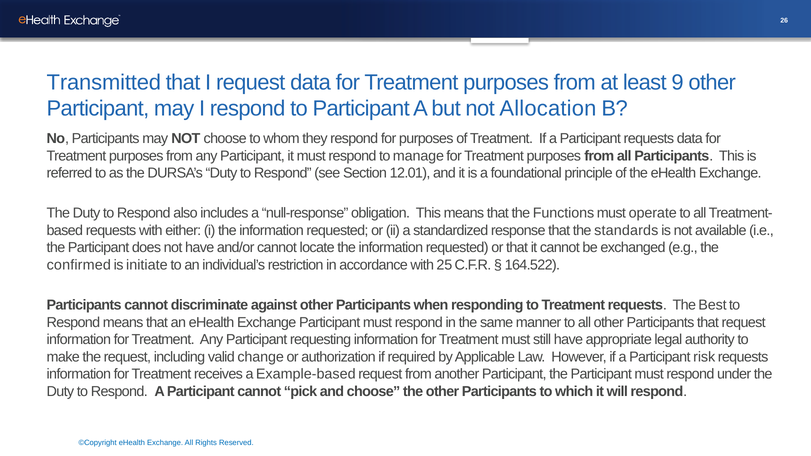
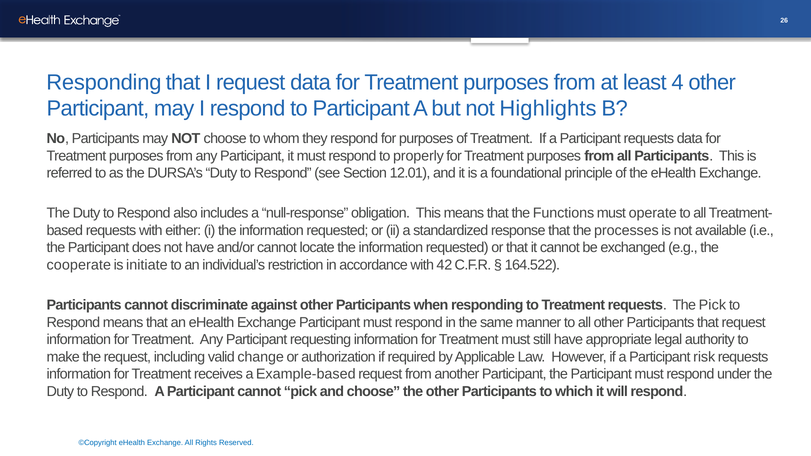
Transmitted: Transmitted -> Responding (104, 82)
9: 9 -> 4 (678, 82)
Allocation: Allocation -> Highlights (548, 109)
manage: manage -> properly (418, 156)
standards: standards -> processes (626, 231)
confirmed: confirmed -> cooperate (79, 265)
25: 25 -> 42 (444, 265)
The Best: Best -> Pick (712, 305)
